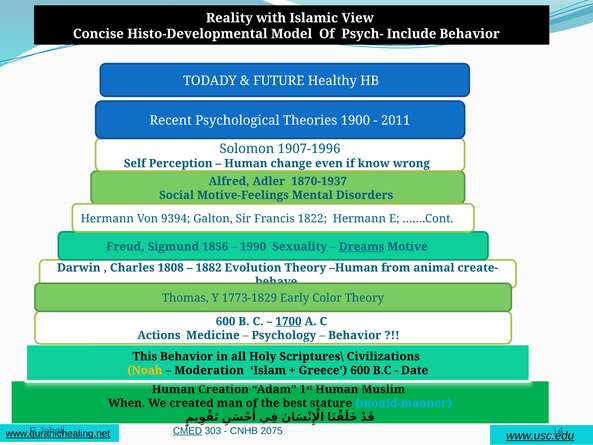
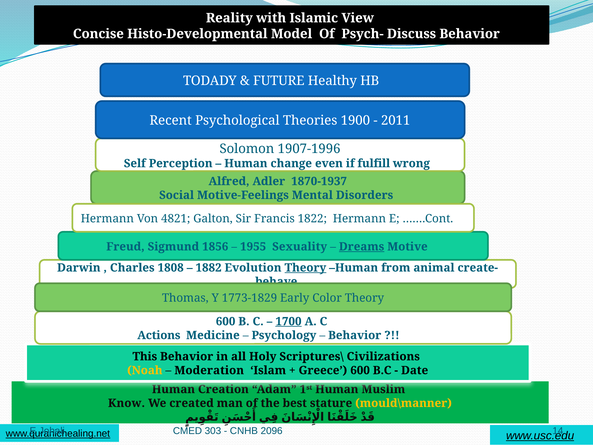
Include: Include -> Discuss (411, 34)
know: know -> fulfill (374, 163)
9394: 9394 -> 4821 (176, 218)
1990: 1990 -> 1955 (253, 246)
Theory underline: none -> present (305, 268)
When: When -> Know (126, 403)
mould\manner colour: light blue -> yellow (404, 403)
CMED underline: present -> none (187, 431)
2075: 2075 -> 2096 (272, 431)
